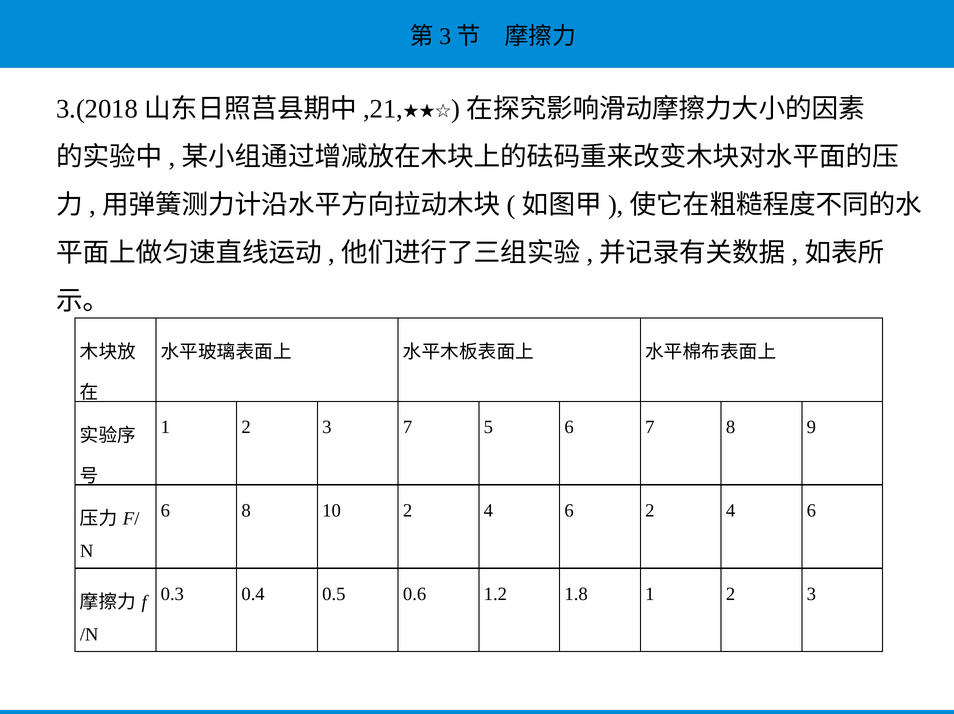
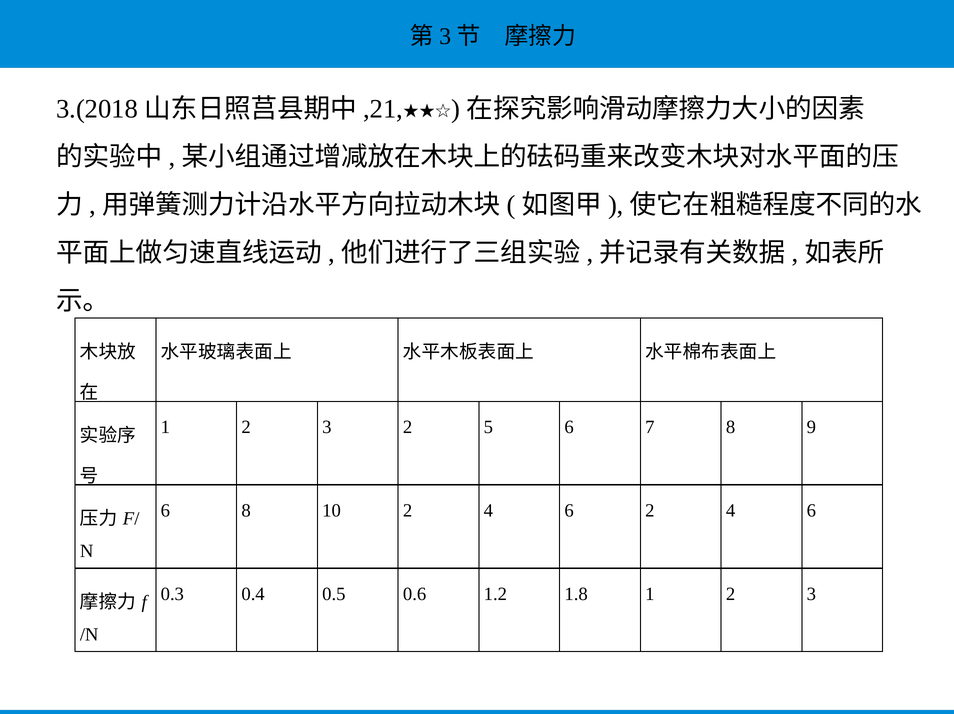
3 7: 7 -> 2 (408, 427)
